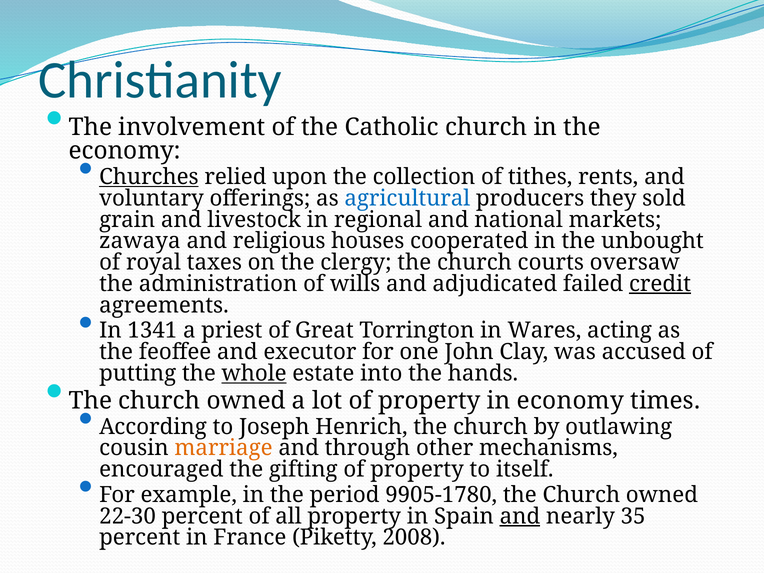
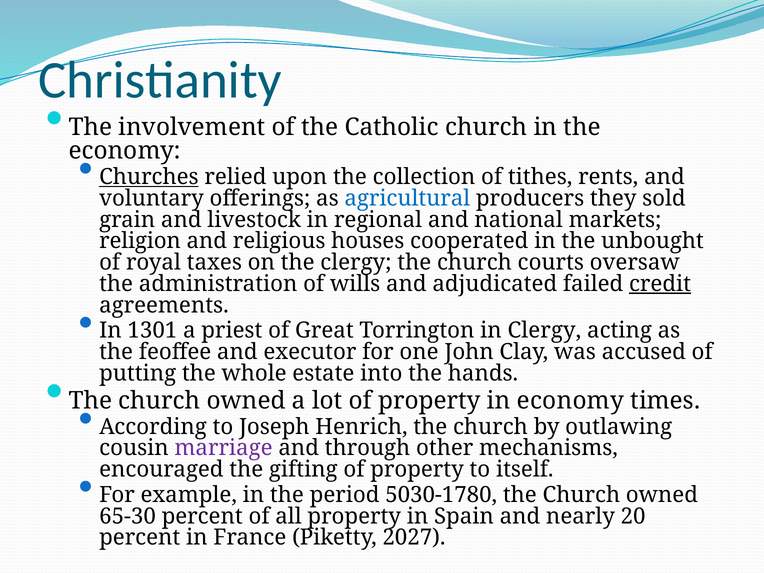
zawaya: zawaya -> religion (140, 241)
1341: 1341 -> 1301 (152, 331)
in Wares: Wares -> Clergy (544, 331)
whole underline: present -> none (254, 373)
marriage colour: orange -> purple (223, 448)
9905-1780: 9905-1780 -> 5030-1780 (441, 495)
22-30: 22-30 -> 65-30 (128, 516)
and underline: present -> none (520, 516)
35: 35 -> 20 (633, 516)
2008: 2008 -> 2027 (414, 538)
